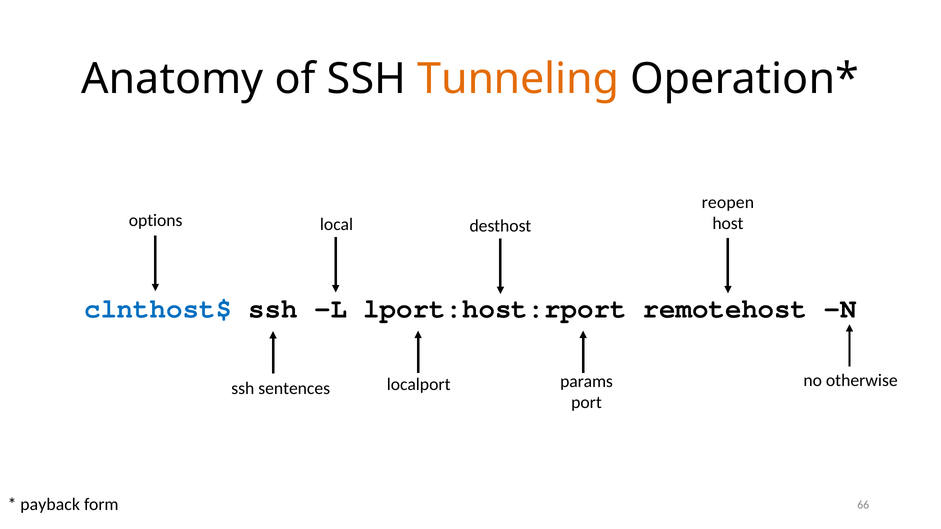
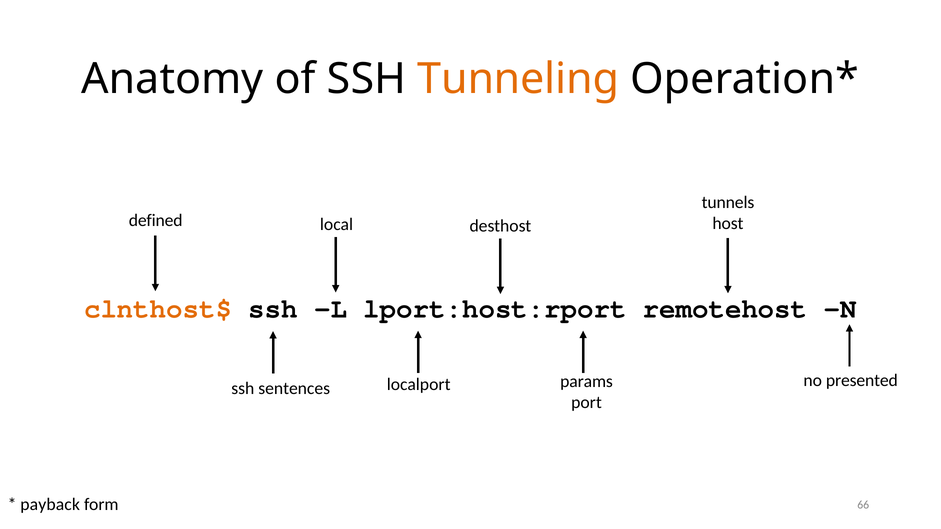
reopen: reopen -> tunnels (728, 202)
options: options -> defined (156, 220)
clnthost$ colour: blue -> orange (158, 309)
otherwise: otherwise -> presented (862, 381)
